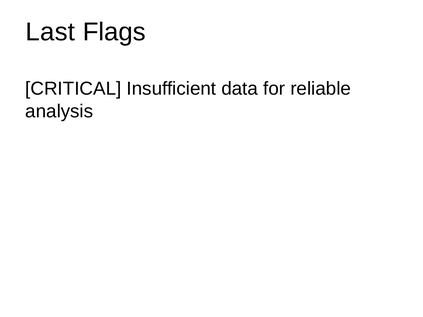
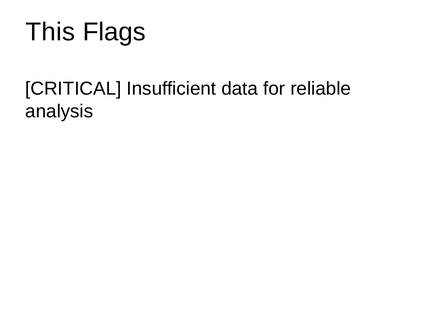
Last: Last -> This (50, 32)
